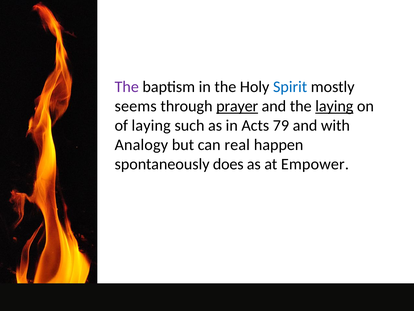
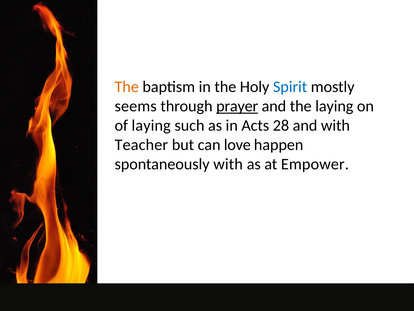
The colour: purple -> orange (127, 87)
laying underline: present -> none (334, 106)
79: 79 -> 28 (281, 125)
Analogy: Analogy -> Teacher (141, 145)
real: real -> love (237, 145)
spontaneously does: does -> with (228, 164)
